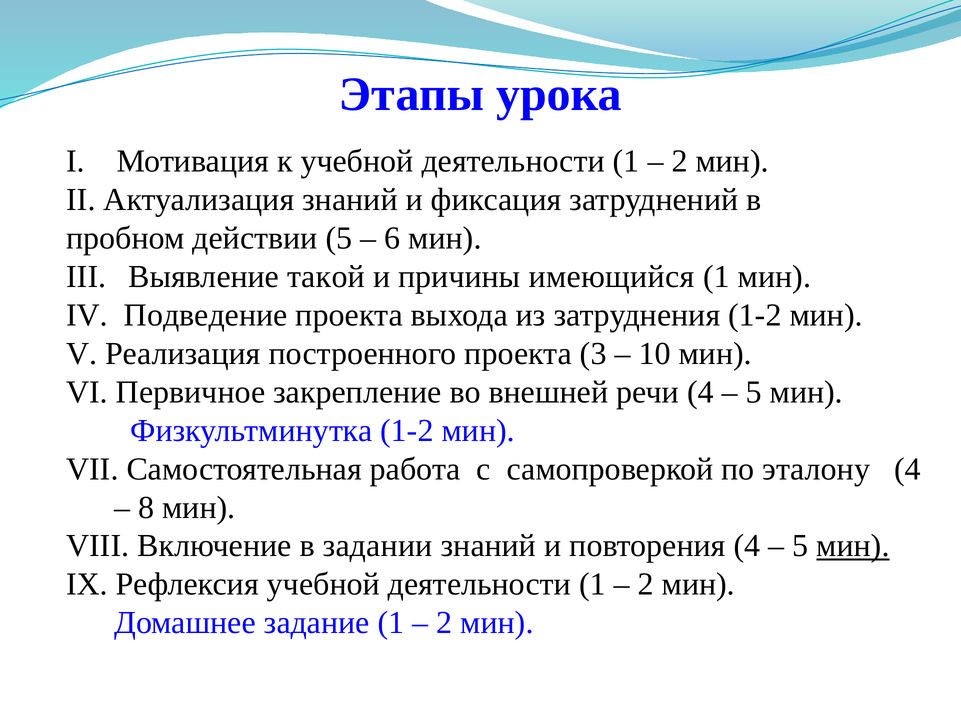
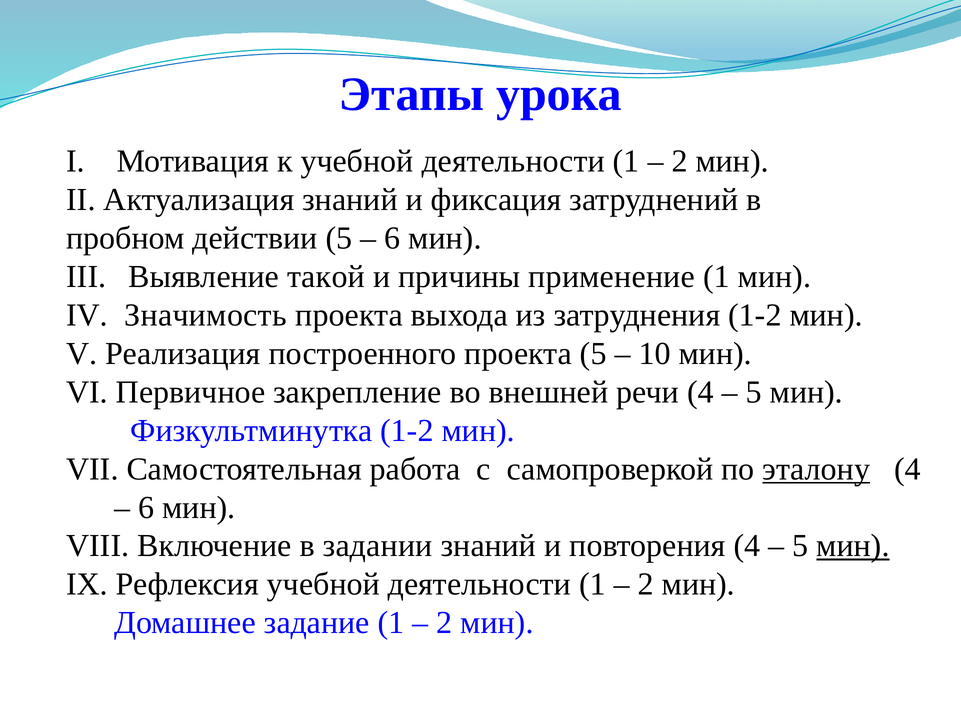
имеющийся: имеющийся -> применение (612, 277)
Подведение: Подведение -> Значимость (206, 315)
проекта 3: 3 -> 5 (593, 354)
эталону underline: none -> present (816, 469)
8: 8 -> 6 (146, 507)
